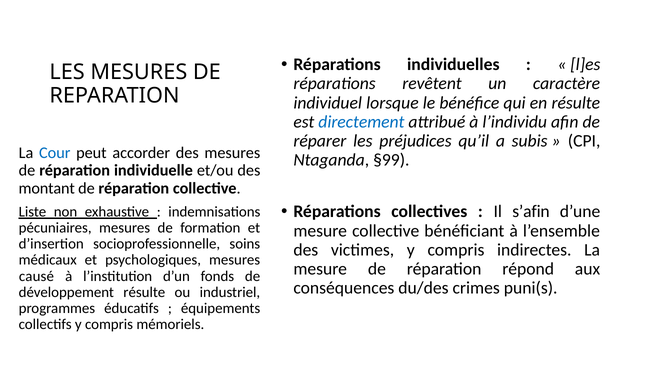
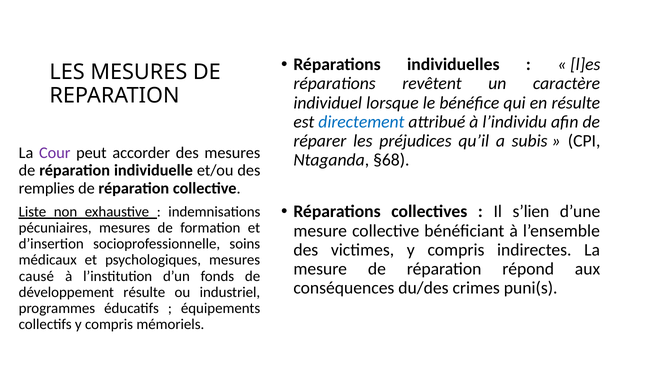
Cour colour: blue -> purple (55, 153)
§99: §99 -> §68 (391, 160)
montant: montant -> remplies (47, 188)
s’afin: s’afin -> s’lien (531, 211)
